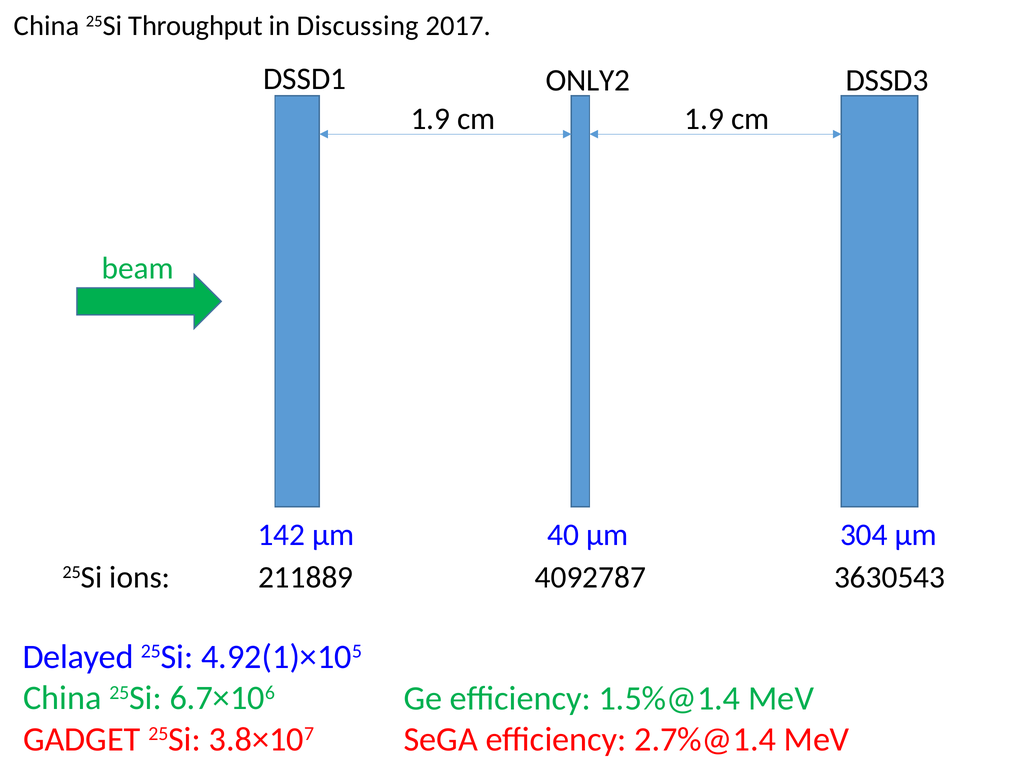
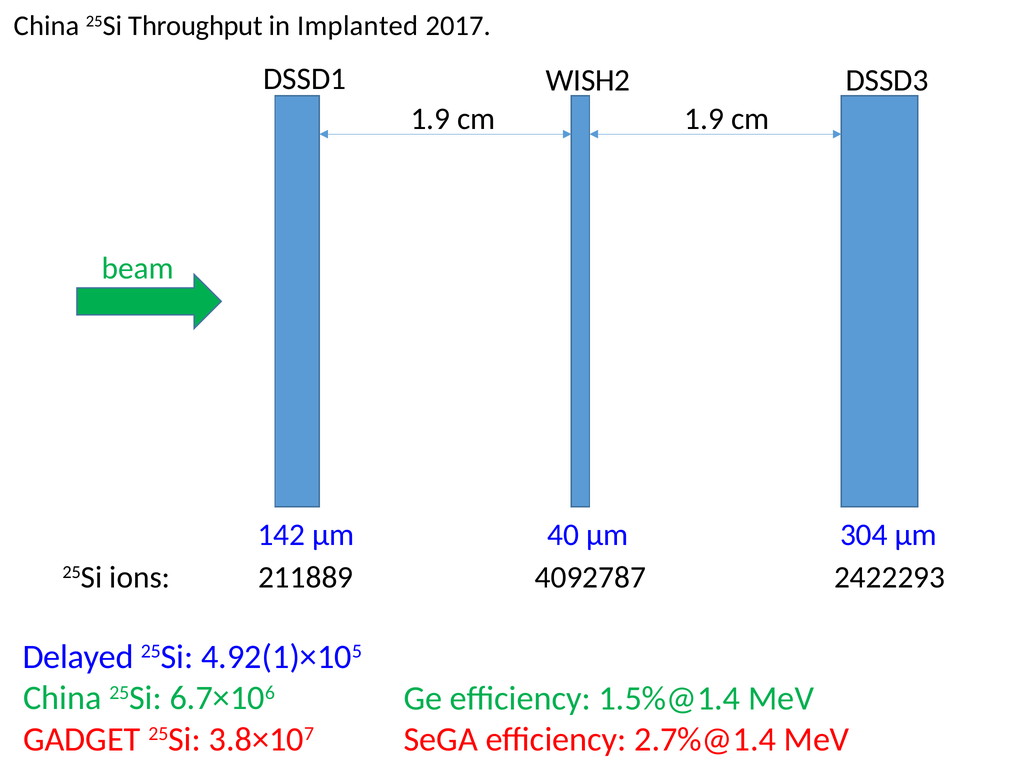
Discussing: Discussing -> Implanted (358, 26)
ONLY2: ONLY2 -> WISH2 (588, 80)
3630543: 3630543 -> 2422293 (890, 577)
